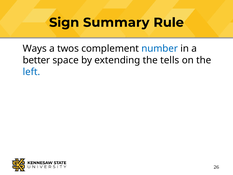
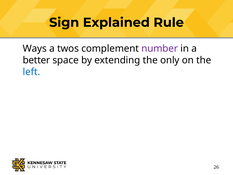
Summary: Summary -> Explained (116, 22)
number colour: blue -> purple (160, 48)
tells: tells -> only (170, 60)
